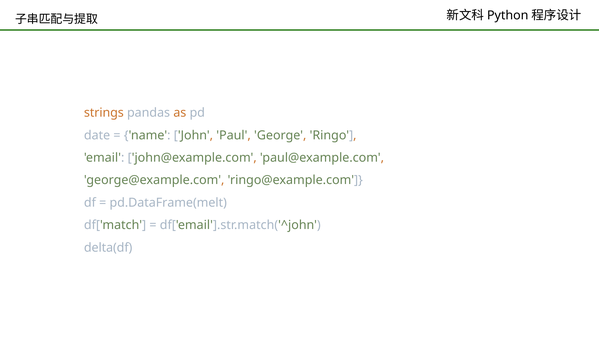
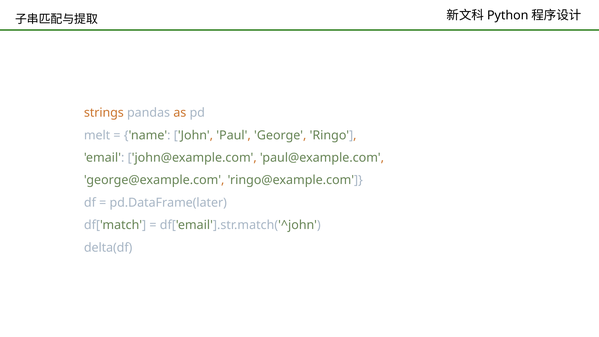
date: date -> melt (97, 135)
pd.DataFrame(melt: pd.DataFrame(melt -> pd.DataFrame(later (168, 203)
